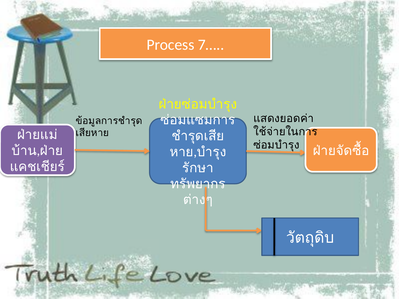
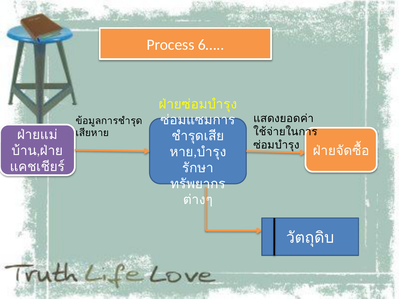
7…: 7… -> 6… (211, 45)
